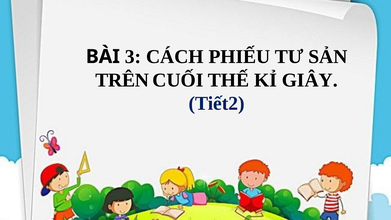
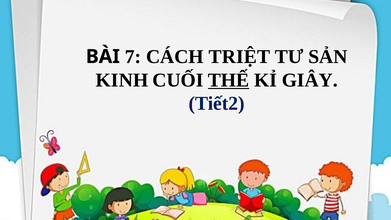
3: 3 -> 7 (133, 57)
PHIẾU: PHIẾU -> TRIỆT (239, 57)
TRÊN: TRÊN -> KINH (122, 80)
THẾ underline: none -> present (229, 80)
